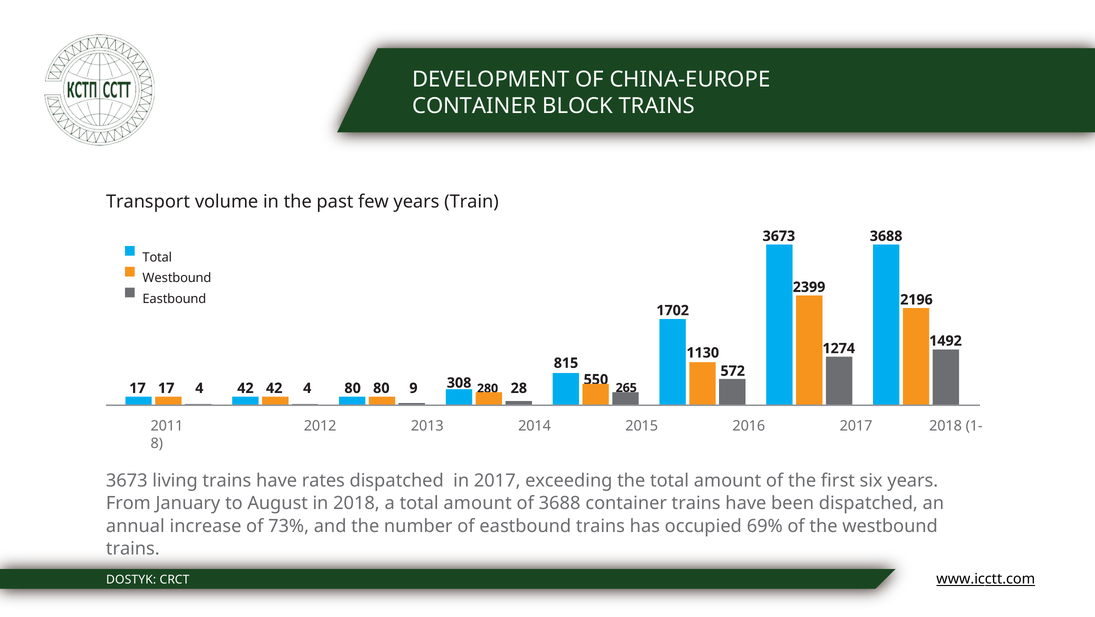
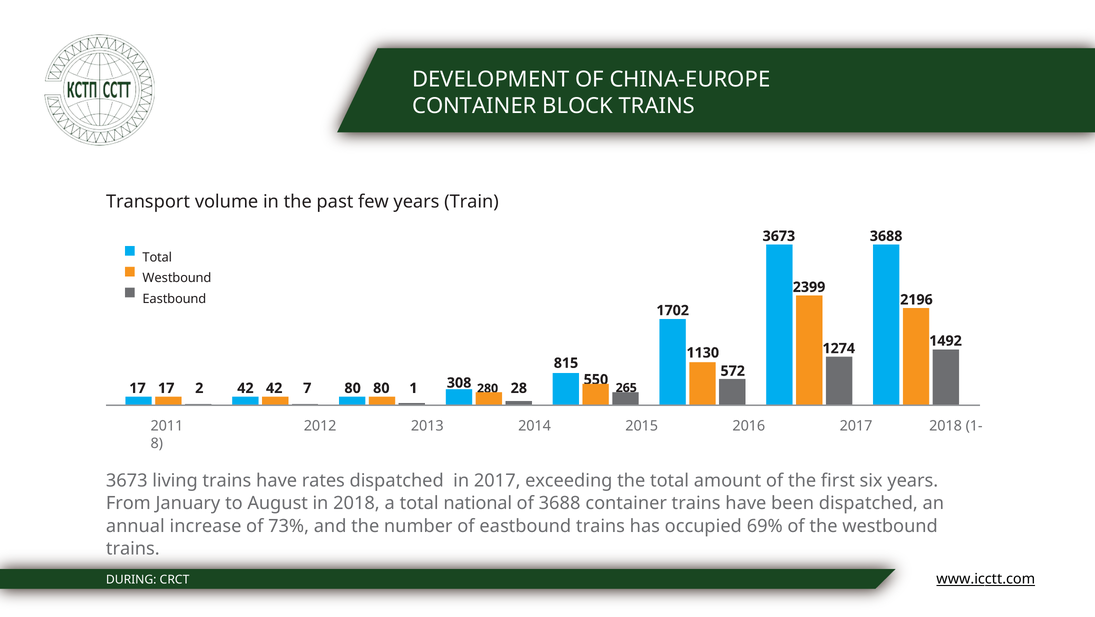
4: 4 -> 2 (199, 388)
4: 4 -> 7 (307, 388)
9: 9 -> 1 (413, 388)
a total amount: amount -> national (478, 503)
DOSTYK: DOSTYK -> DURING (131, 579)
